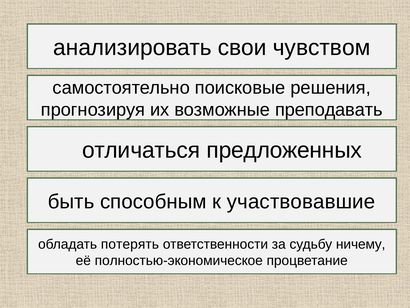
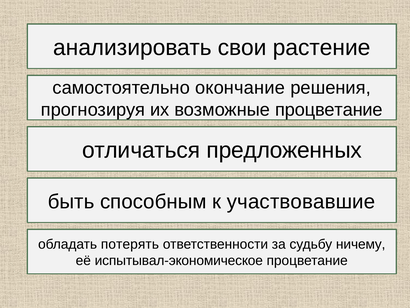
чувством: чувством -> растение (322, 48)
поисковые: поисковые -> окончание (240, 88)
возможные преподавать: преподавать -> процветание (329, 110)
полностью-экономическое: полностью-экономическое -> испытывал-экономическое (179, 260)
